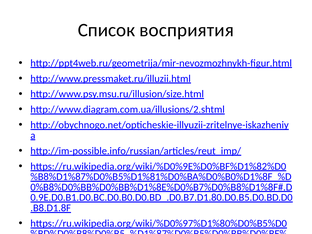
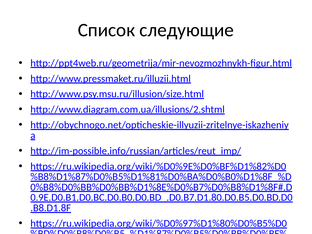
восприятия: восприятия -> следующие (187, 30)
